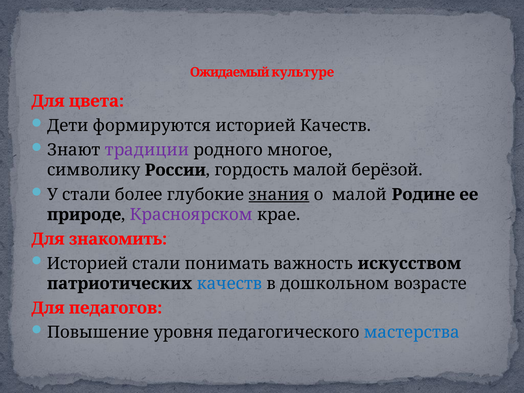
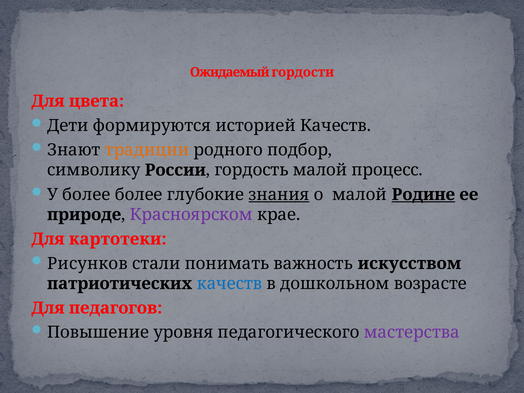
культуре: культуре -> гордости (303, 72)
традиции colour: purple -> orange (147, 150)
многое: многое -> подбор (300, 150)
берёзой: берёзой -> процесс (387, 170)
У стали: стали -> более (86, 195)
Родине underline: none -> present (423, 195)
знакомить: знакомить -> картотеки (118, 239)
Историей: Историей -> Рисунков (87, 263)
мастерства colour: blue -> purple (412, 332)
